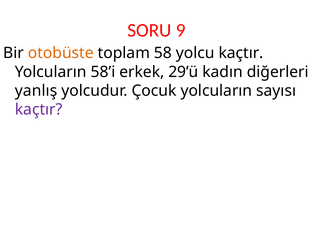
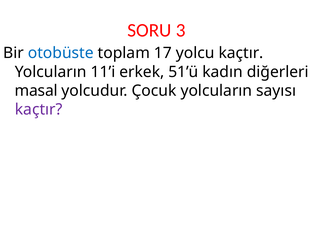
9: 9 -> 3 (181, 30)
otobüste colour: orange -> blue (61, 53)
58: 58 -> 17 (163, 53)
58’i: 58’i -> 11’i (103, 72)
29’ü: 29’ü -> 51’ü (183, 72)
yanlış: yanlış -> masal (36, 91)
